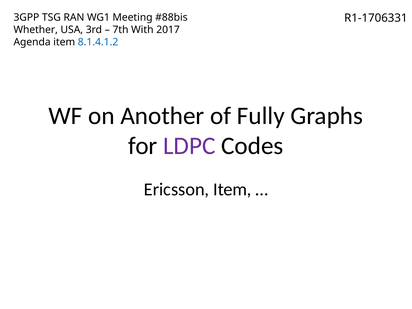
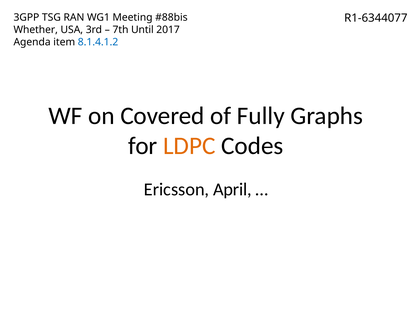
R1-1706331: R1-1706331 -> R1-6344077 (376, 18)
With: With -> Until (142, 30)
Another: Another -> Covered (162, 116)
LDPC colour: purple -> orange (189, 146)
Ericsson Item: Item -> April (232, 189)
